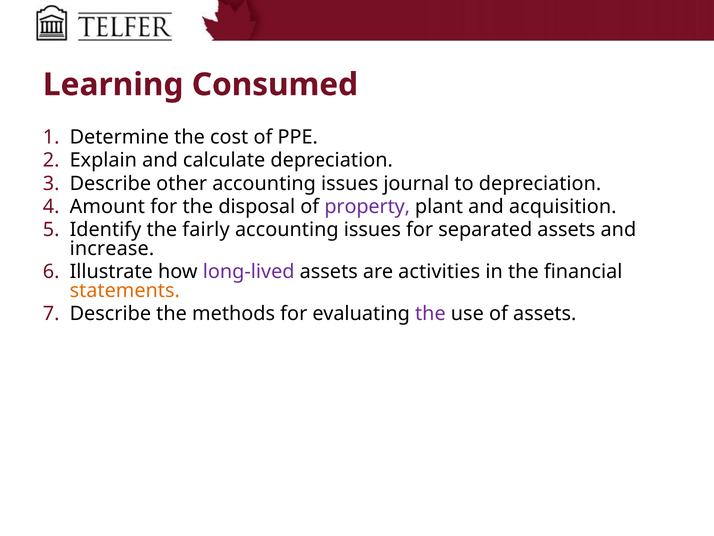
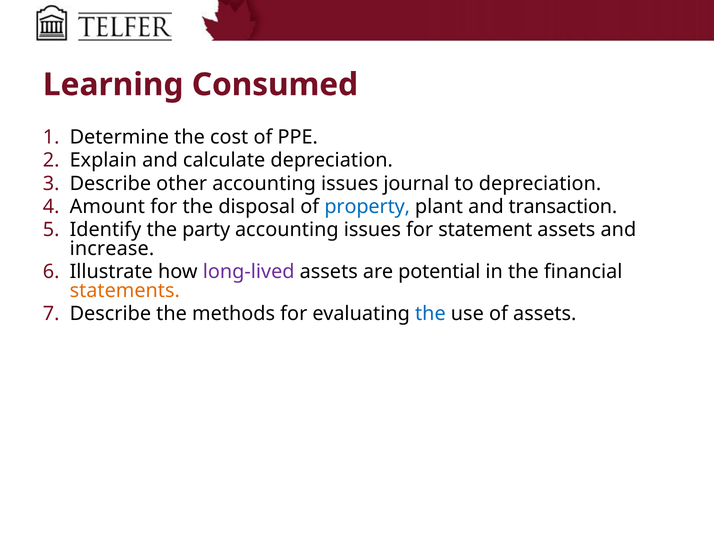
property colour: purple -> blue (367, 206)
acquisition: acquisition -> transaction (563, 206)
fairly: fairly -> party (206, 229)
separated: separated -> statement (485, 229)
activities: activities -> potential (439, 271)
the colour: purple -> blue (430, 313)
